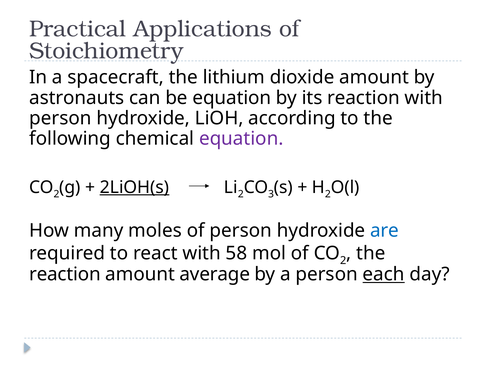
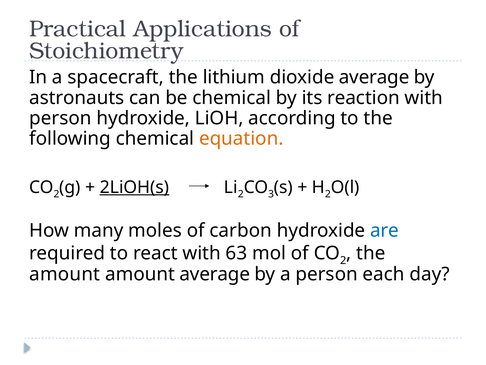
dioxide amount: amount -> average (374, 77)
be equation: equation -> chemical (232, 98)
equation colour: purple -> orange (241, 139)
of person: person -> carbon (241, 230)
58: 58 -> 63 (236, 253)
reaction: reaction -> amount (65, 274)
each underline: present -> none (384, 274)
